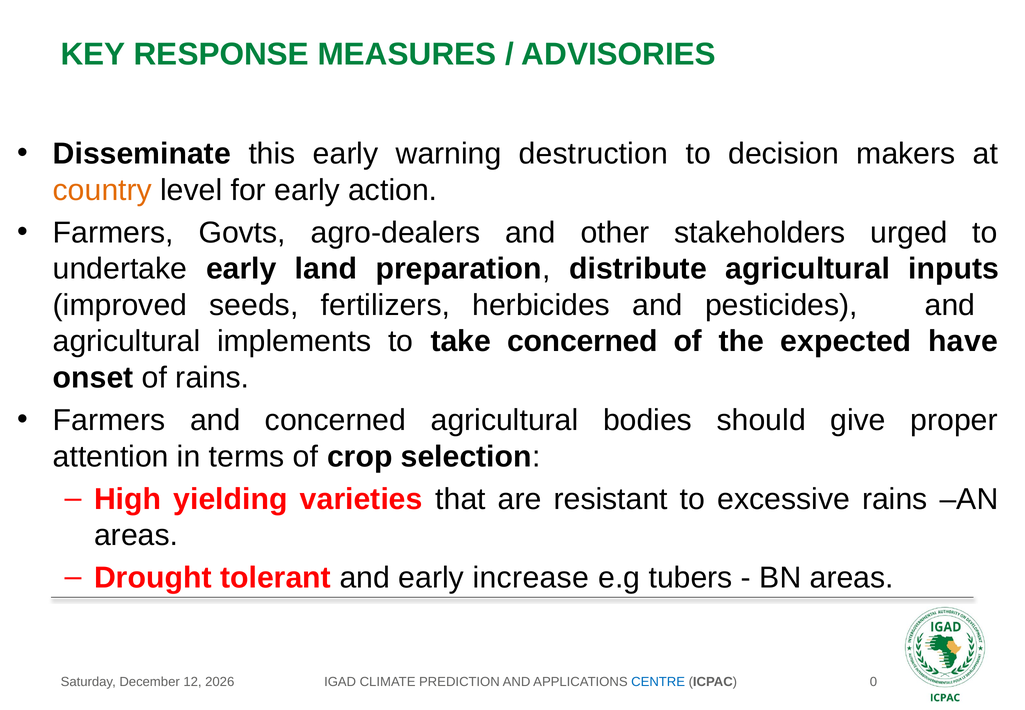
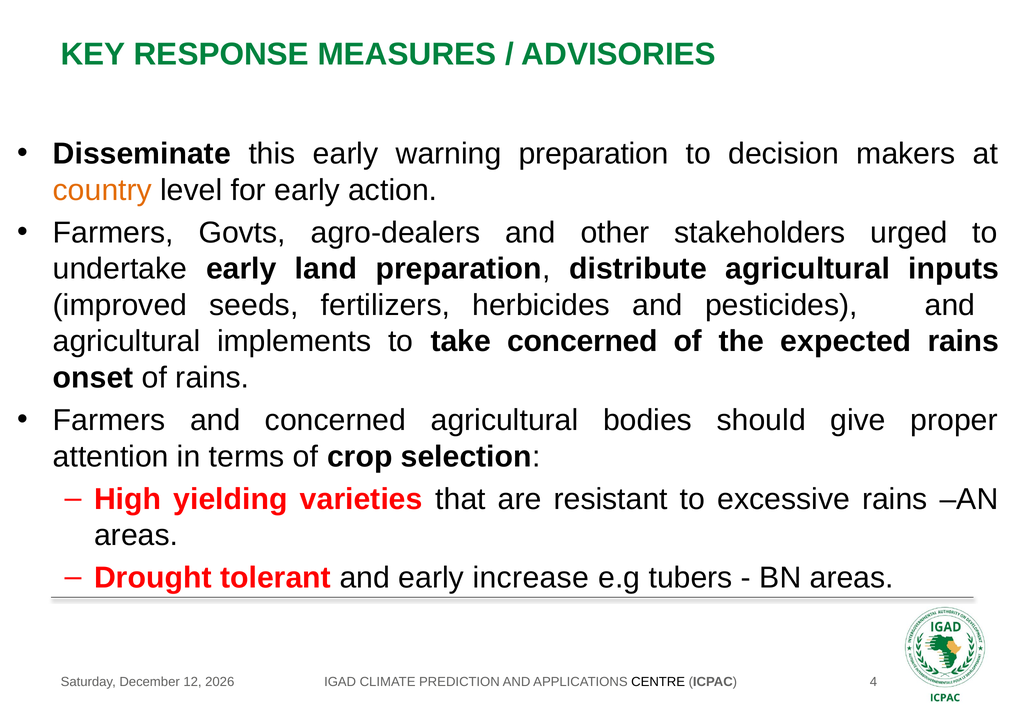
warning destruction: destruction -> preparation (594, 154)
expected have: have -> rains (963, 341)
CENTRE colour: blue -> black (658, 682)
0: 0 -> 4 (874, 682)
